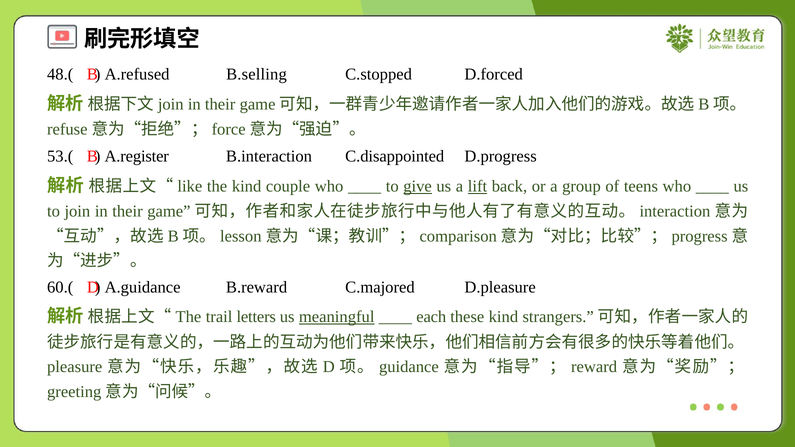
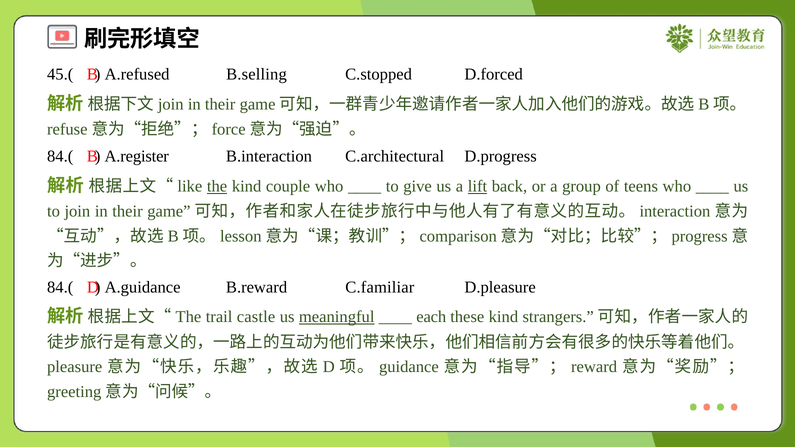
48.(: 48.( -> 45.( (60, 74)
53.(: 53.( -> 84.( (60, 156)
C.disappointed: C.disappointed -> C.architectural (395, 156)
the underline: none -> present (217, 186)
give underline: present -> none (418, 186)
60.(: 60.( -> 84.( (60, 287)
C.majored: C.majored -> C.familiar (380, 287)
letters: letters -> castle (256, 317)
